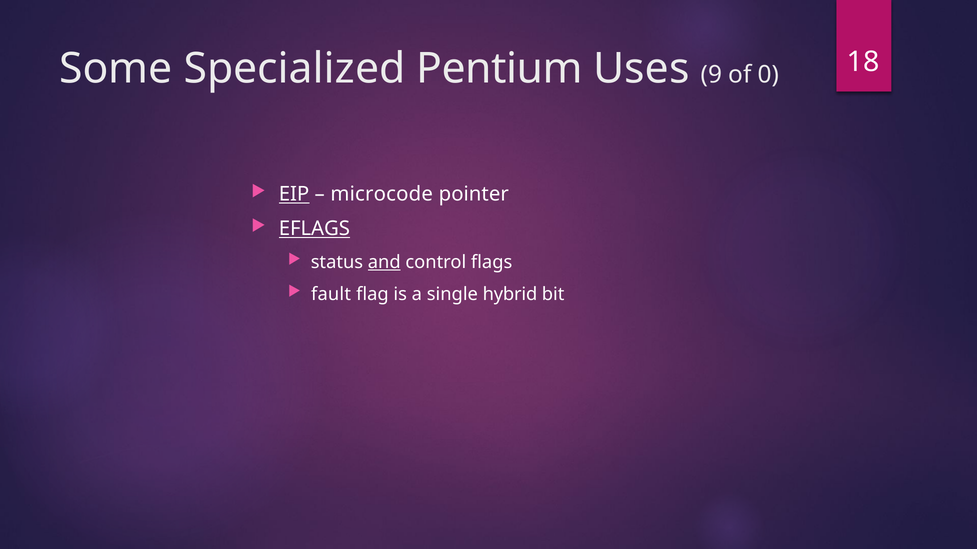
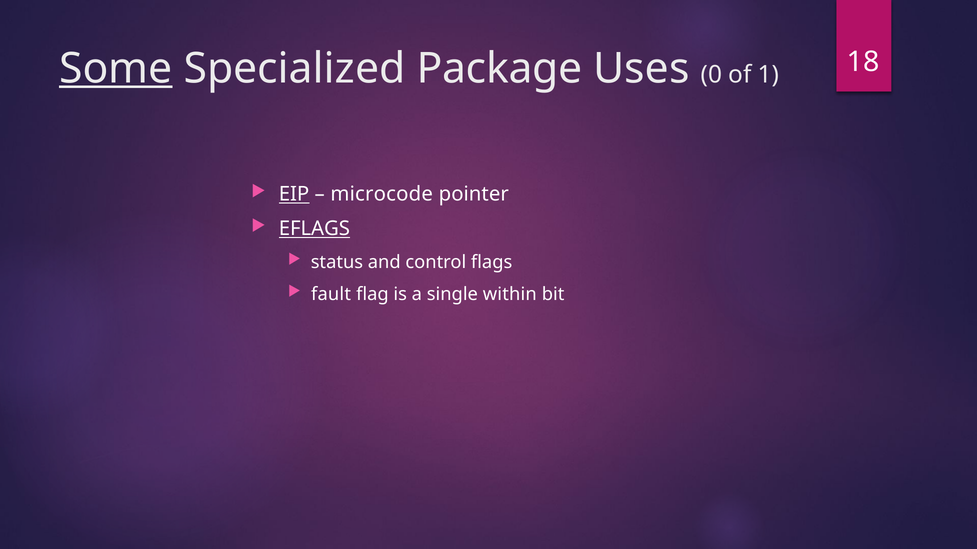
Some underline: none -> present (116, 69)
Pentium: Pentium -> Package (499, 69)
9: 9 -> 0 (711, 75)
0: 0 -> 1 (769, 75)
and underline: present -> none (384, 262)
hybrid: hybrid -> within (510, 294)
